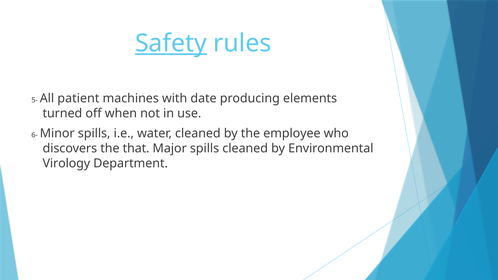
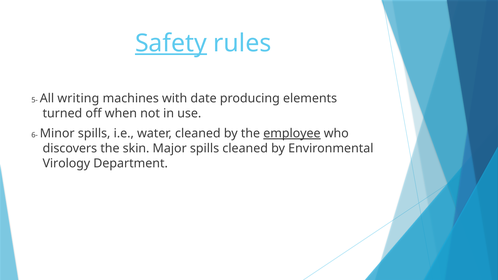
patient: patient -> writing (78, 98)
employee underline: none -> present (292, 134)
that: that -> skin (136, 148)
